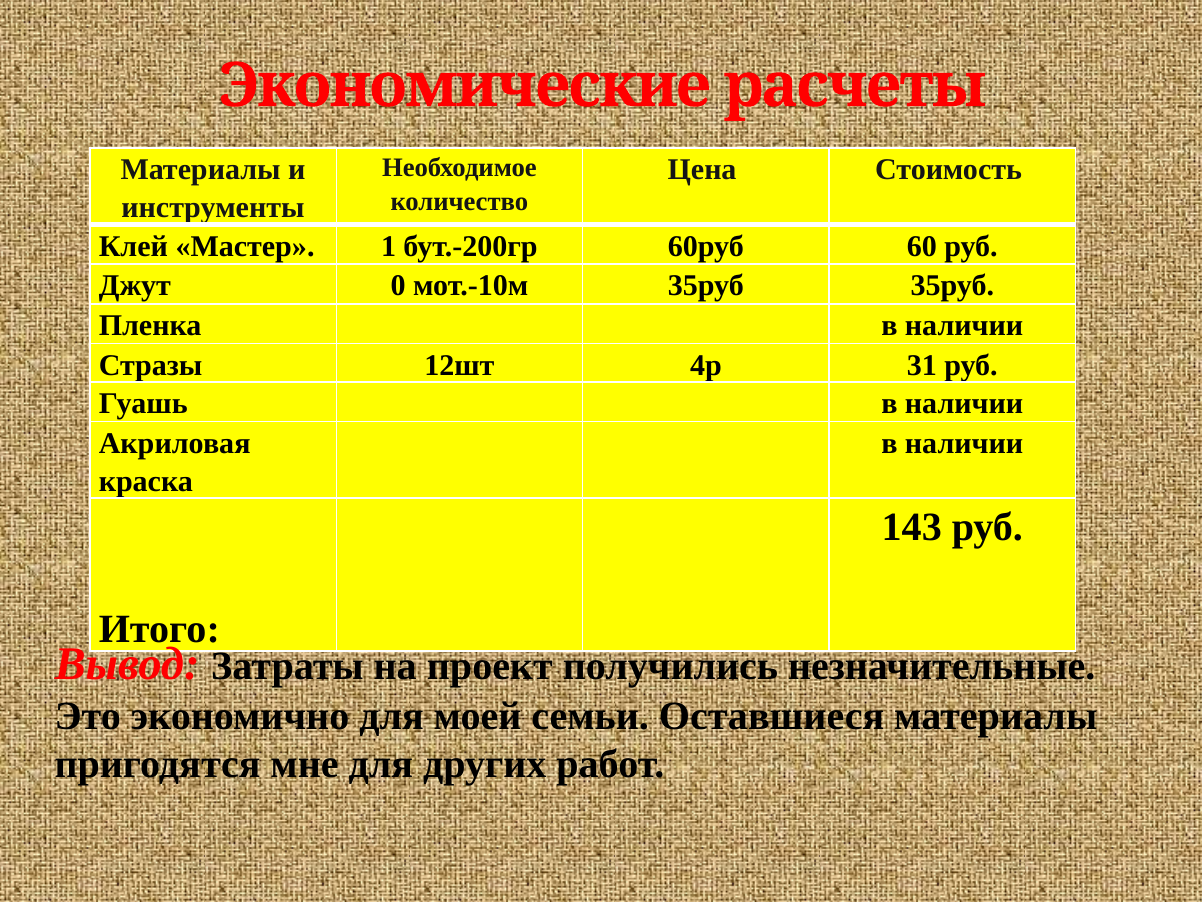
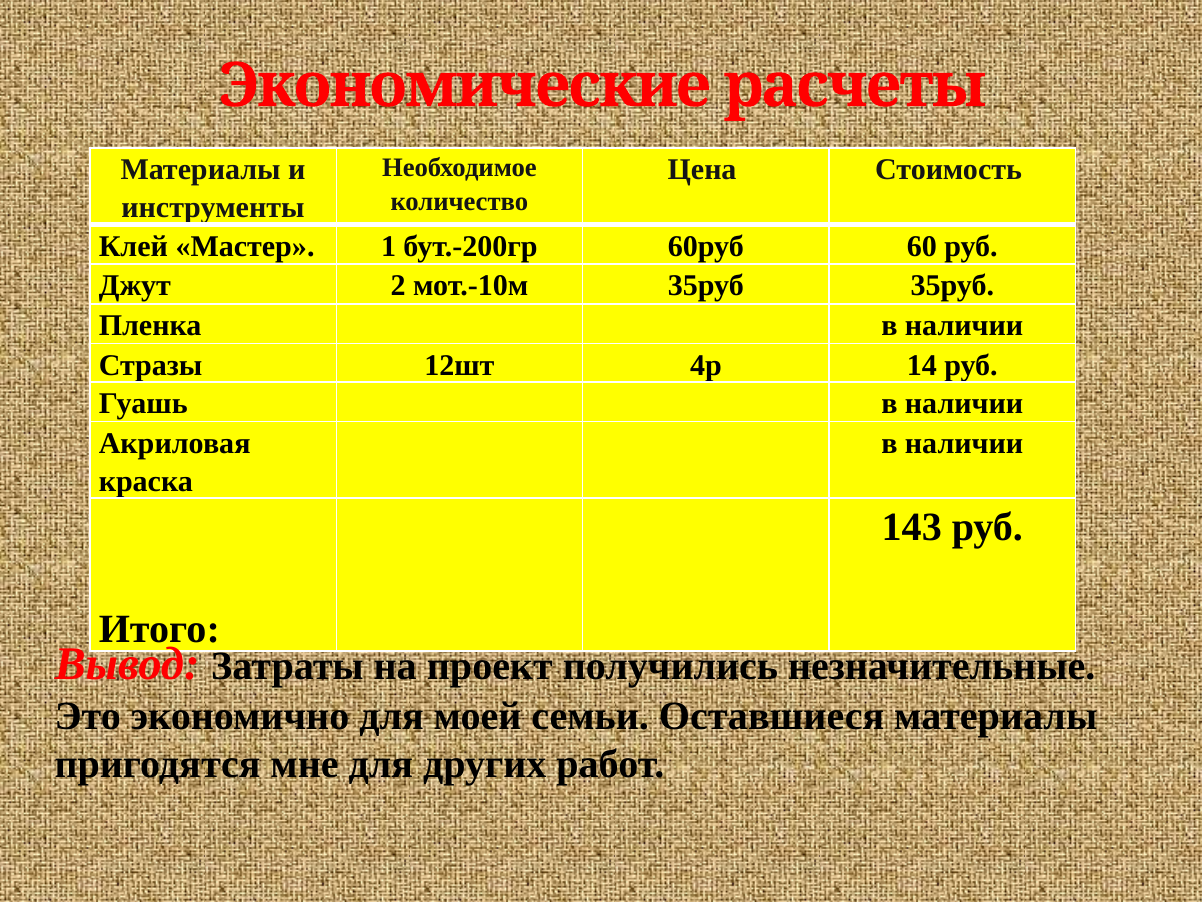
0: 0 -> 2 (398, 286)
31: 31 -> 14 (922, 365)
